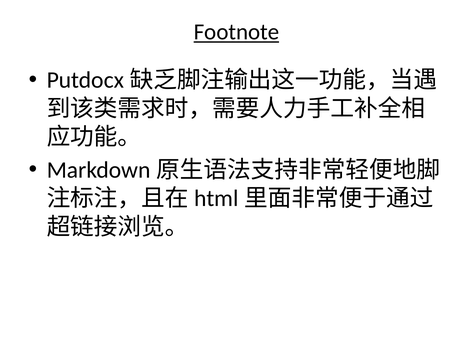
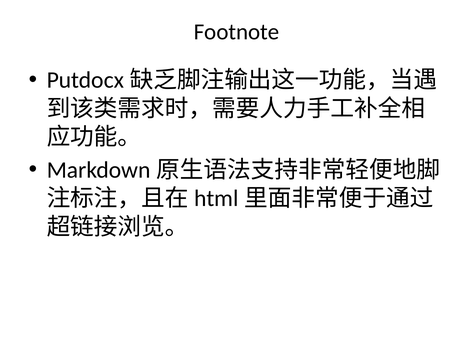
Footnote underline: present -> none (236, 32)
